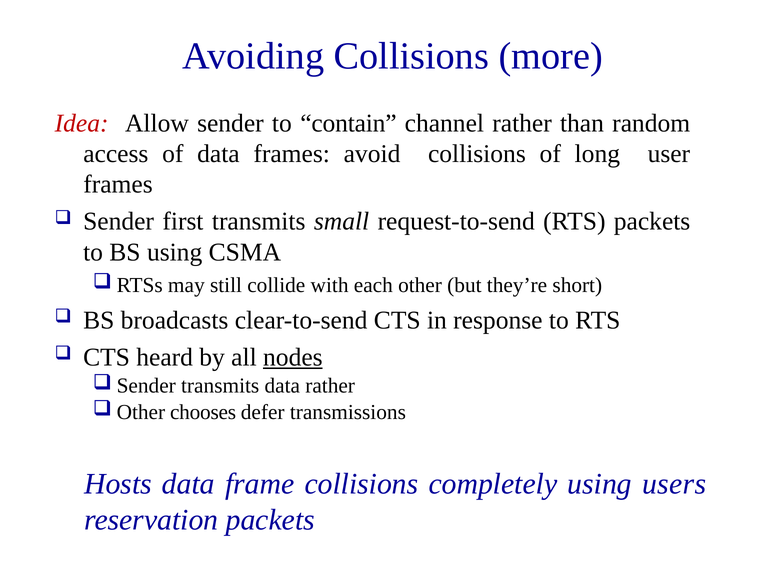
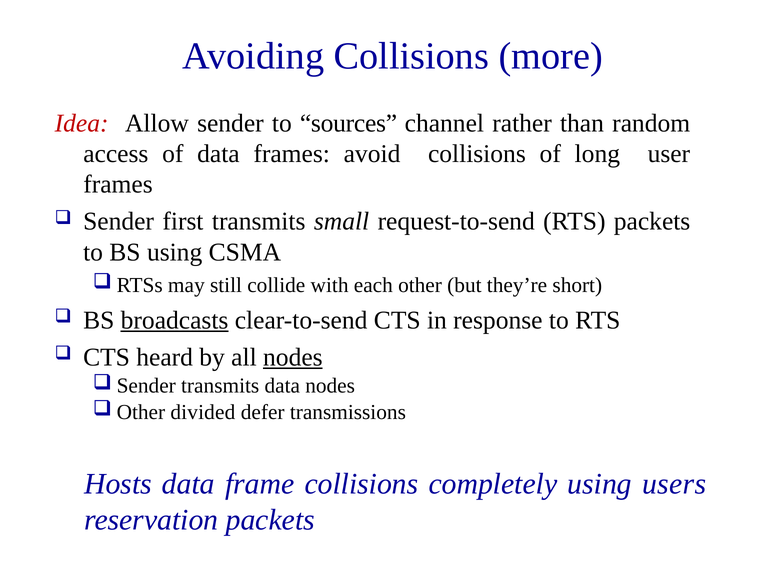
contain: contain -> sources (349, 123)
broadcasts underline: none -> present (175, 320)
data rather: rather -> nodes (330, 386)
chooses: chooses -> divided (203, 412)
